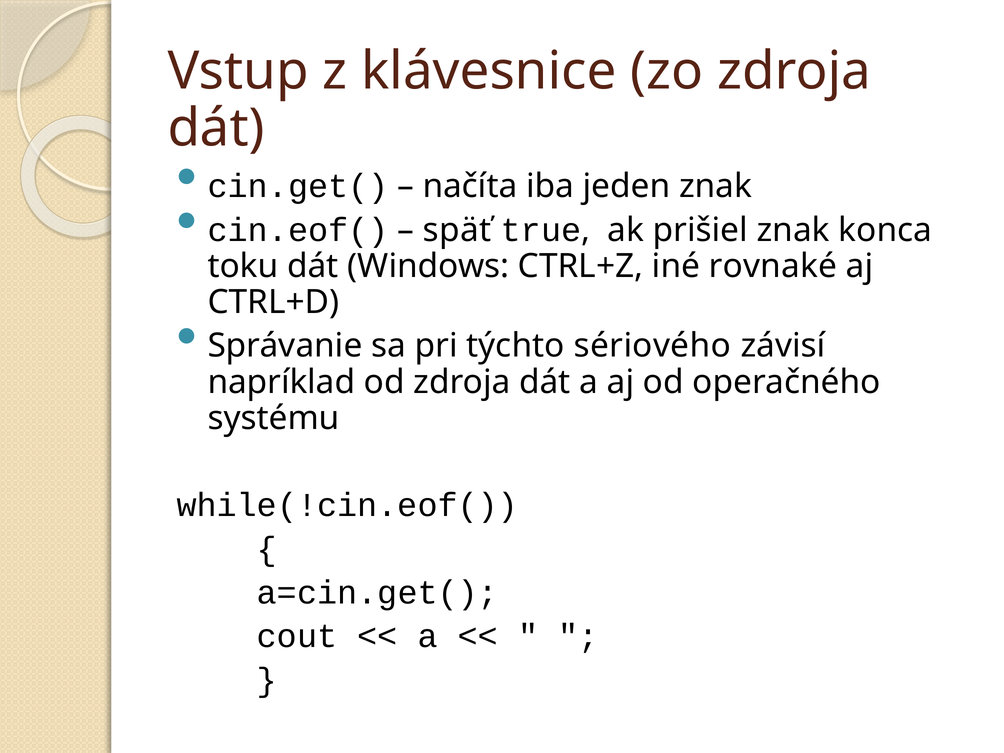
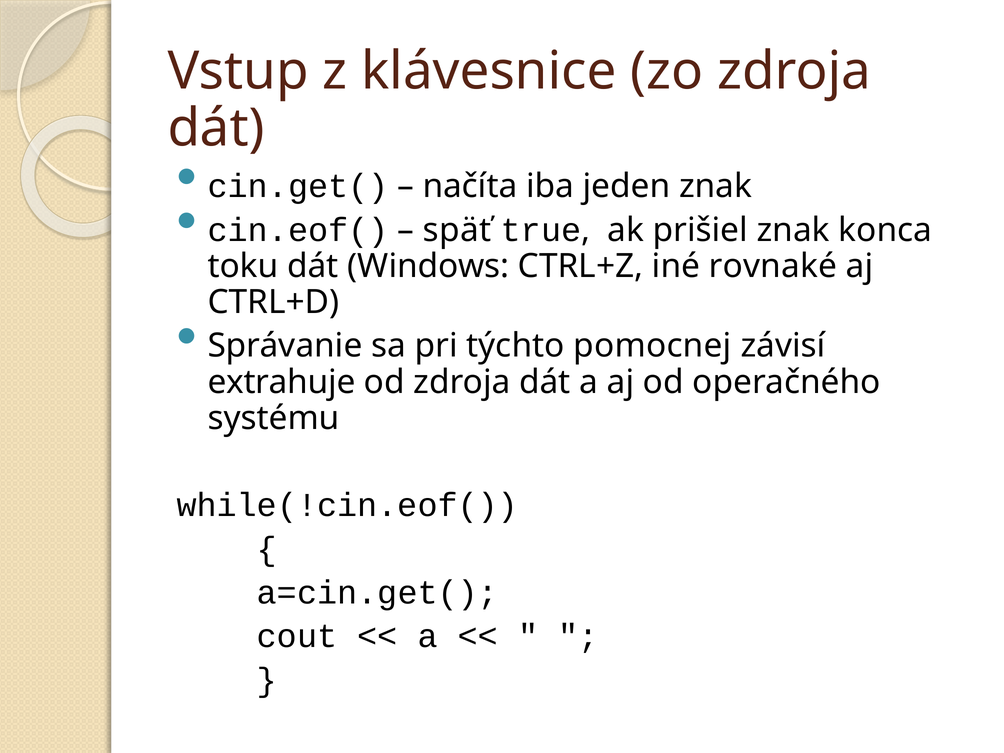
sériového: sériového -> pomocnej (652, 346)
napríklad: napríklad -> extrahuje (282, 382)
